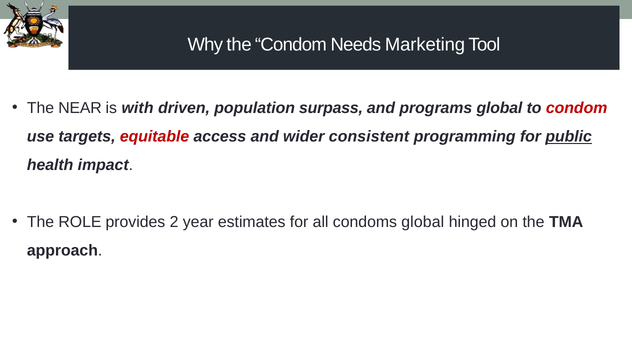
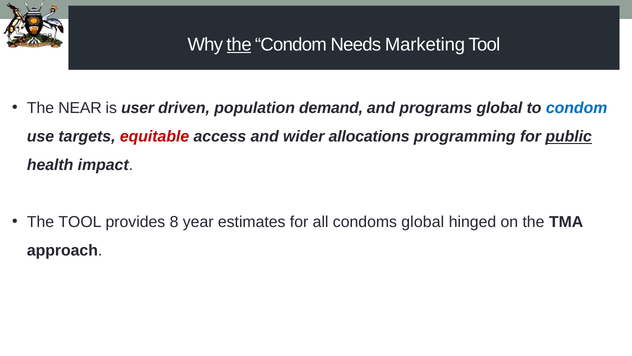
the underline: none -> present (239, 45)
with: with -> user (138, 108)
surpass: surpass -> demand (331, 108)
condom colour: red -> blue (577, 108)
consistent: consistent -> allocations (369, 136)
The ROLE: ROLE -> TOOL (80, 222)
2: 2 -> 8 (174, 222)
